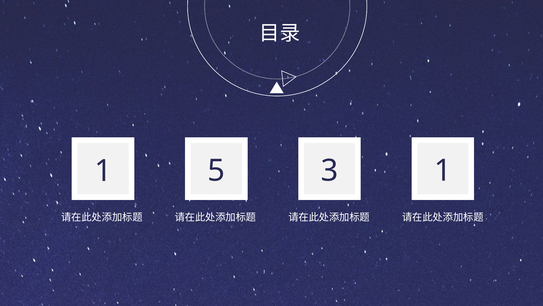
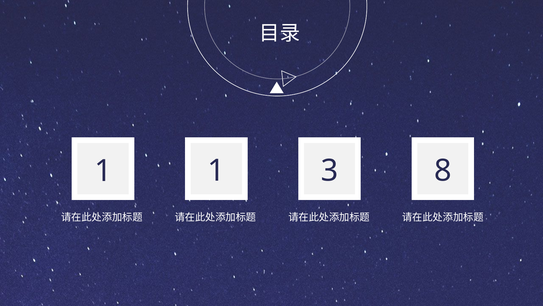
1 5: 5 -> 1 (216, 171)
3 1: 1 -> 8 (443, 171)
